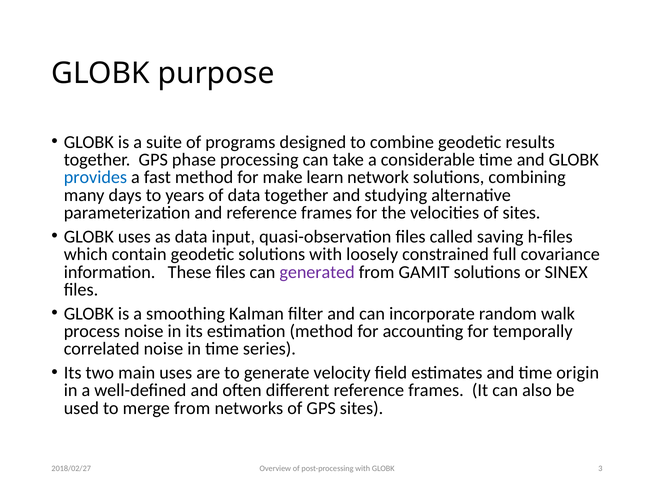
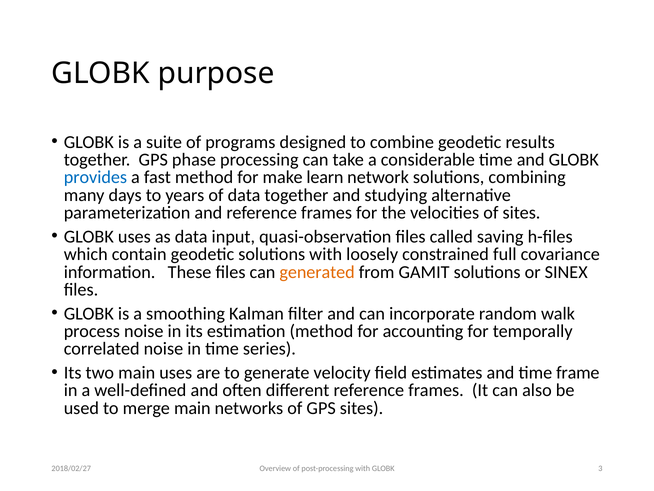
generated colour: purple -> orange (317, 272)
origin: origin -> frame (578, 372)
merge from: from -> main (192, 408)
